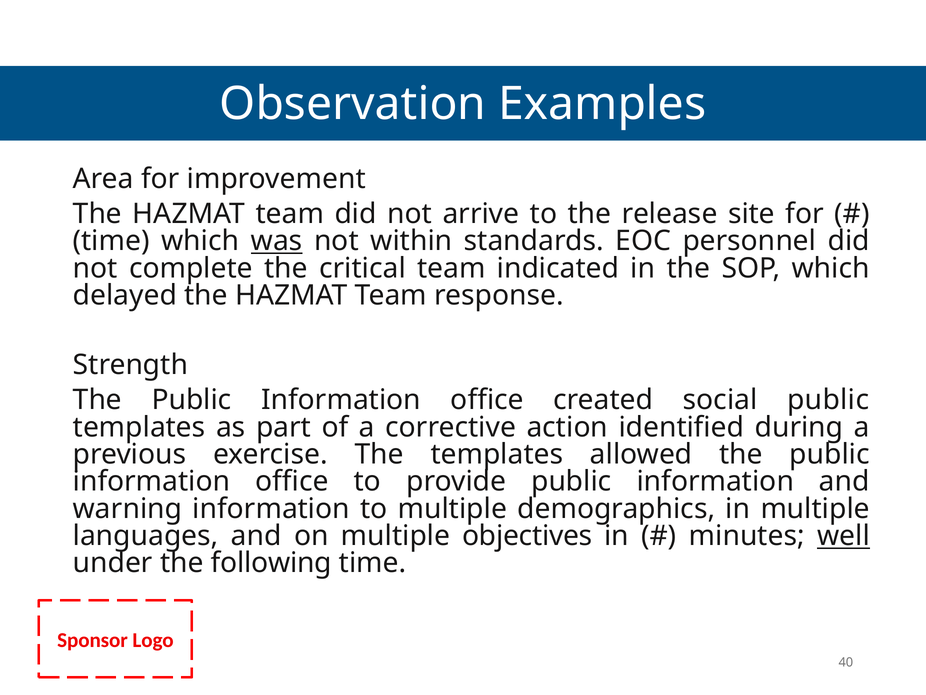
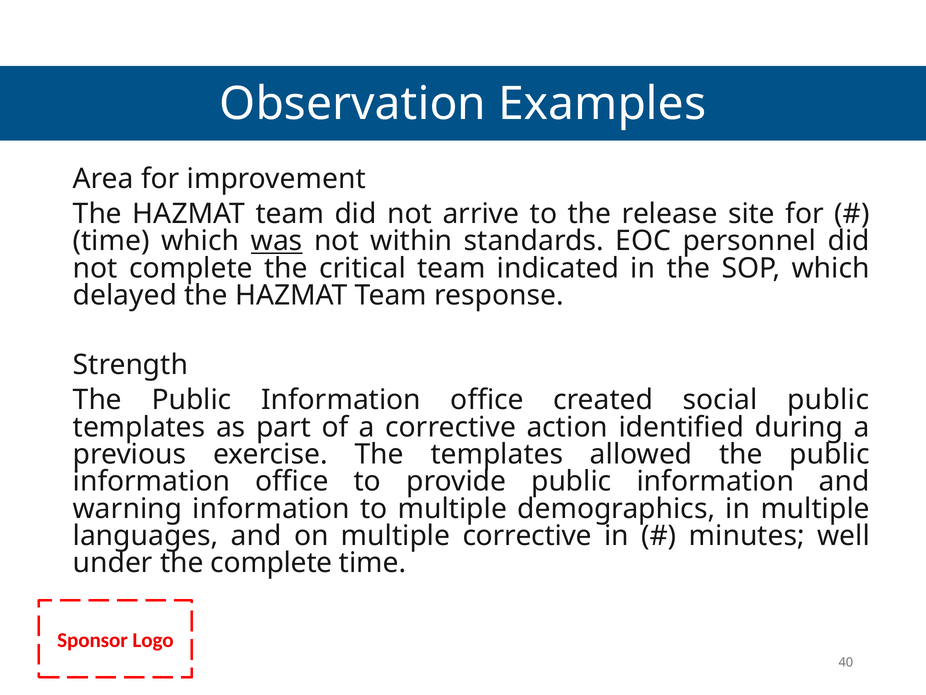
multiple objectives: objectives -> corrective (527, 536)
well underline: present -> none (843, 536)
the following: following -> complete (271, 563)
